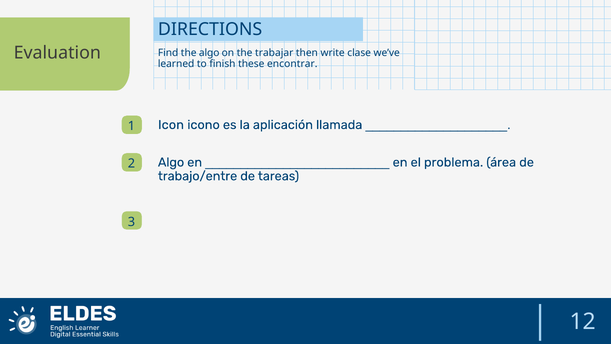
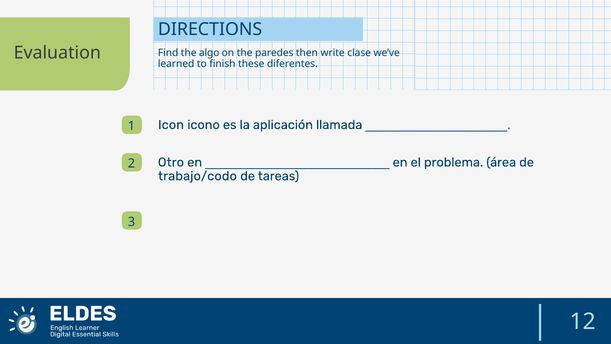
trabajar: trabajar -> paredes (274, 53)
encontrar: encontrar -> diferentes (292, 64)
Algo: Algo -> Otro (171, 162)
trabajo/entre: trabajo/entre -> trabajo/codo (197, 176)
